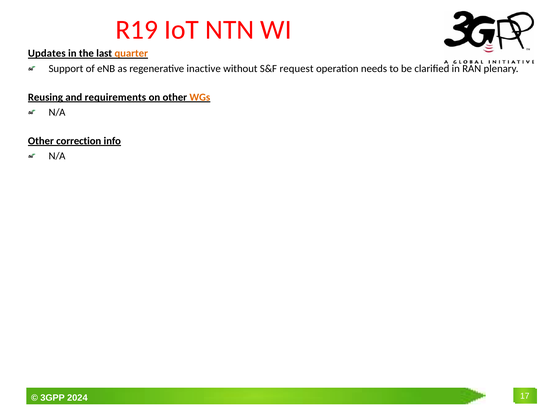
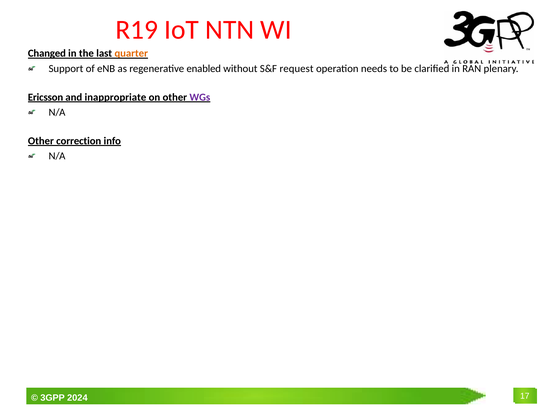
Updates: Updates -> Changed (47, 53)
inactive: inactive -> enabled (204, 69)
Reusing: Reusing -> Ericsson (46, 97)
requirements: requirements -> inappropriate (115, 97)
WGs colour: orange -> purple (200, 97)
